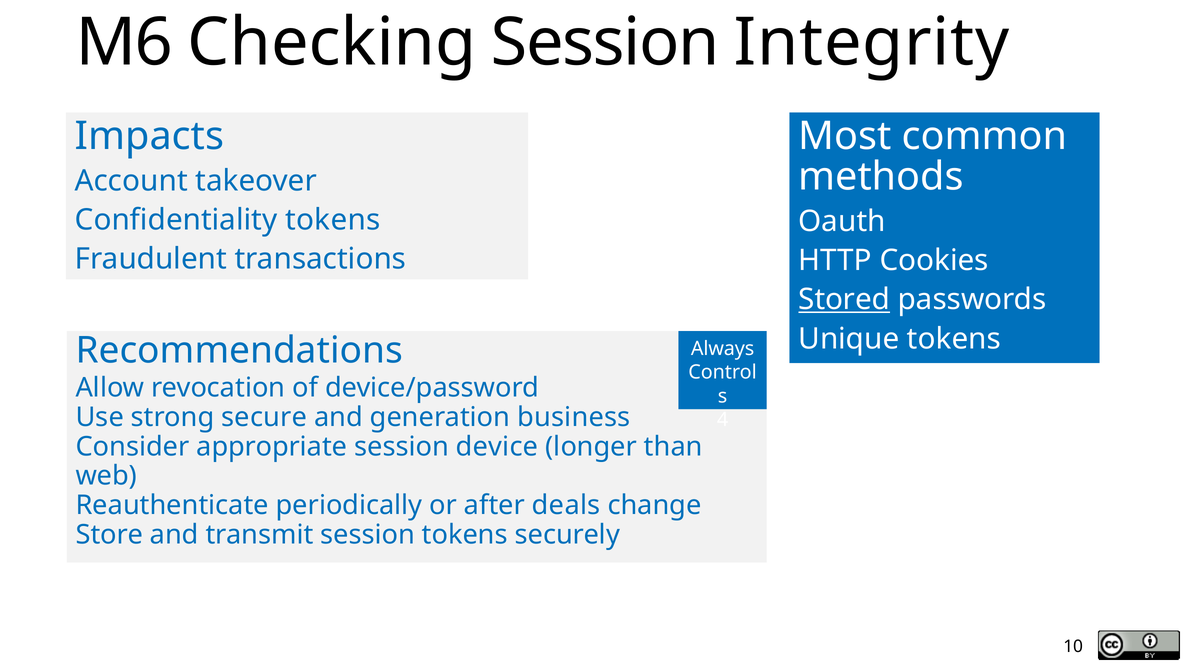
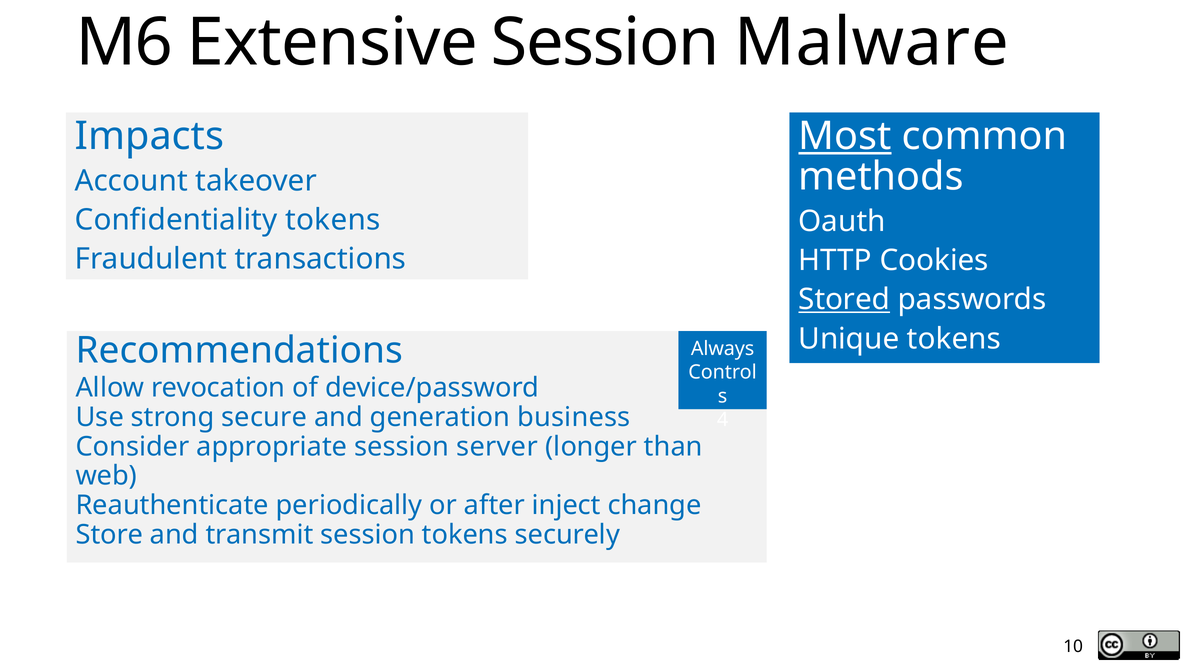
Checking: Checking -> Extensive (332, 43)
Integrity: Integrity -> Malware (872, 43)
Most underline: none -> present (845, 136)
device: device -> server (497, 447)
deals: deals -> inject (566, 506)
